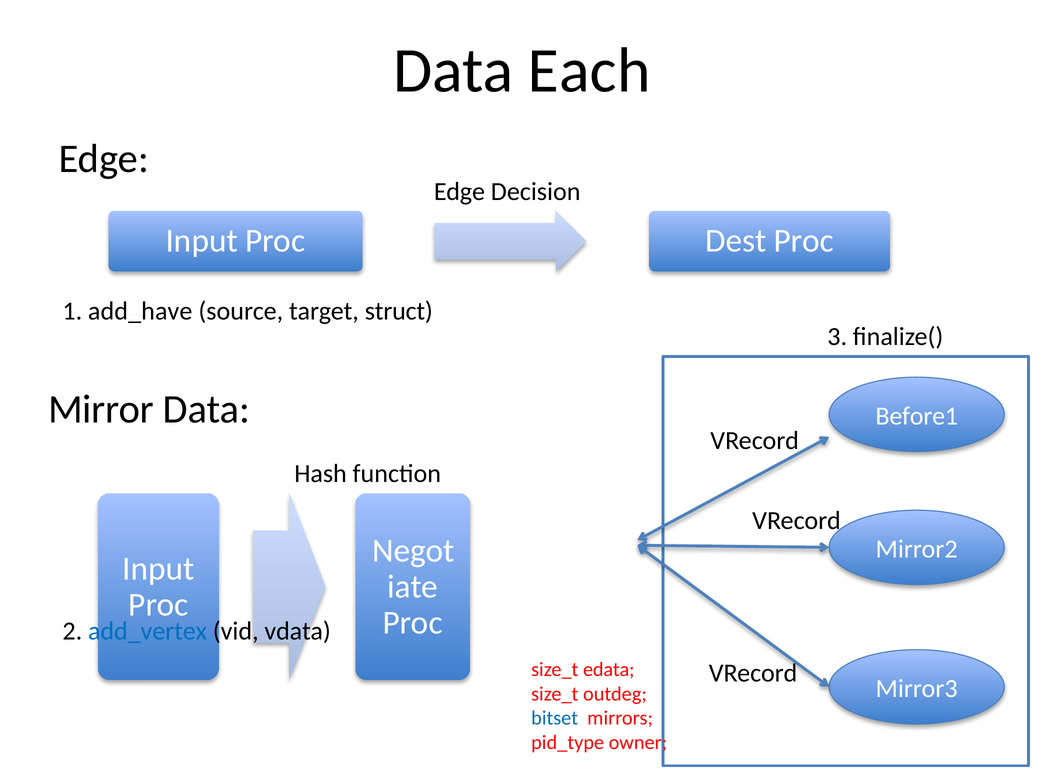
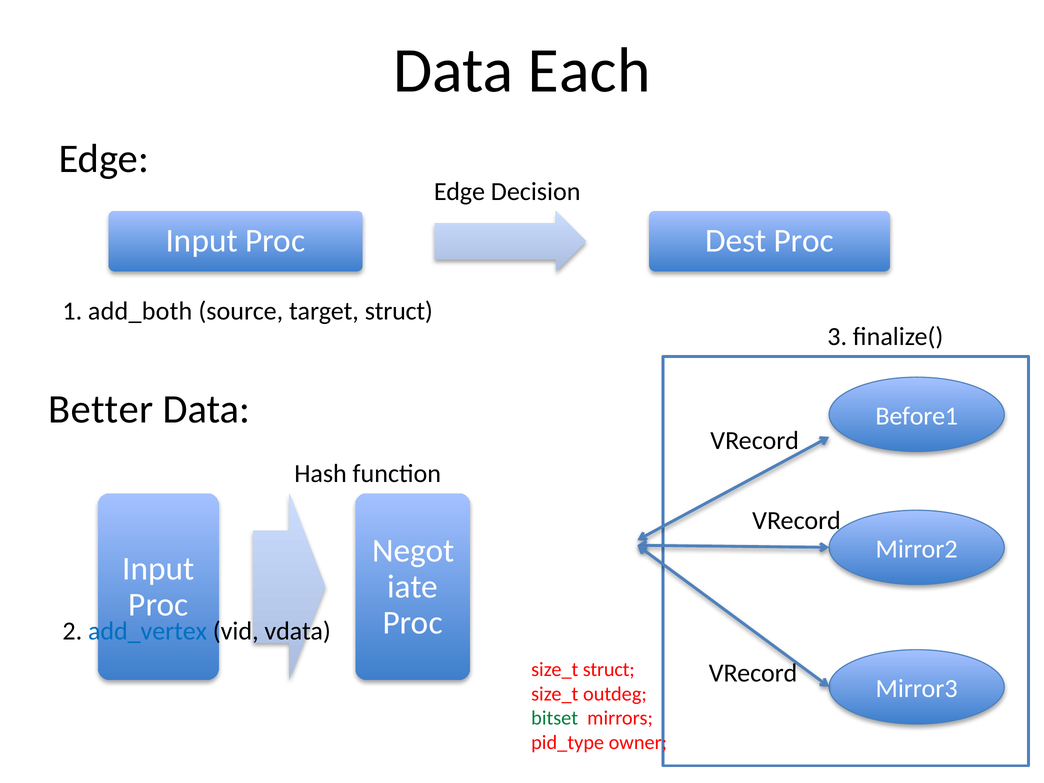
add_have: add_have -> add_both (140, 311)
Mirror: Mirror -> Better (101, 409)
size_t edata: edata -> struct (609, 669)
bitset colour: blue -> green (555, 718)
